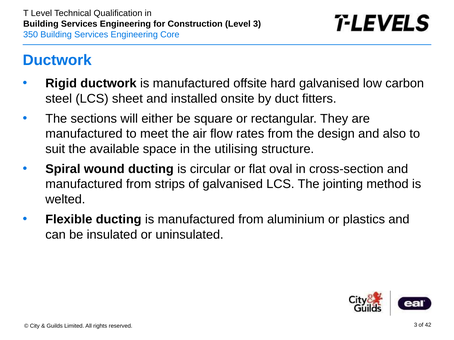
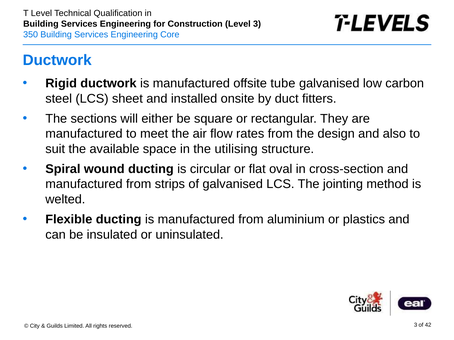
hard: hard -> tube (283, 84)
